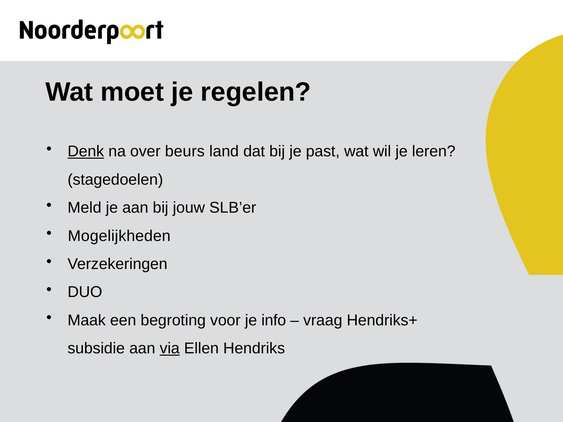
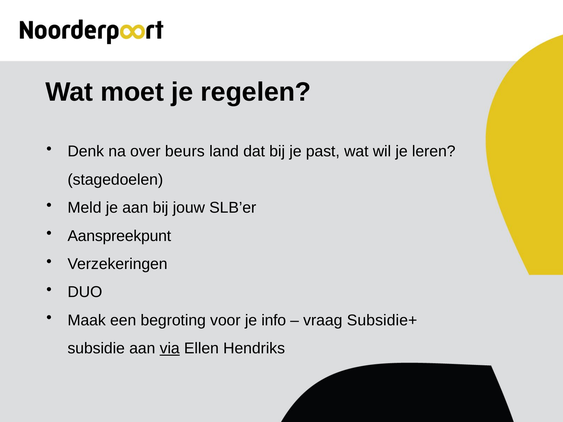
Denk underline: present -> none (86, 152)
Mogelijkheden: Mogelijkheden -> Aanspreekpunt (119, 236)
Hendriks+: Hendriks+ -> Subsidie+ (382, 320)
